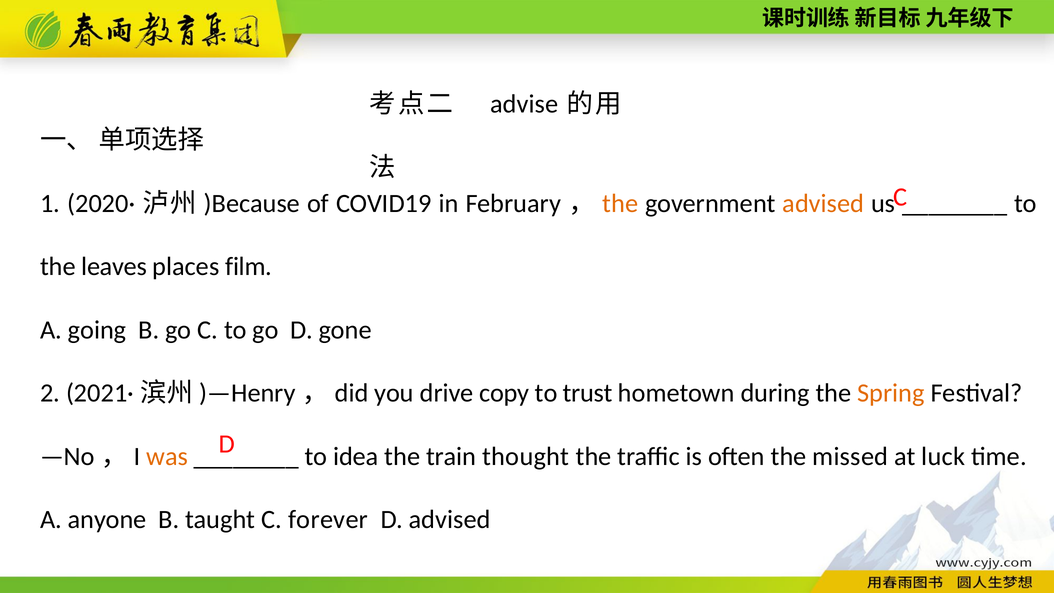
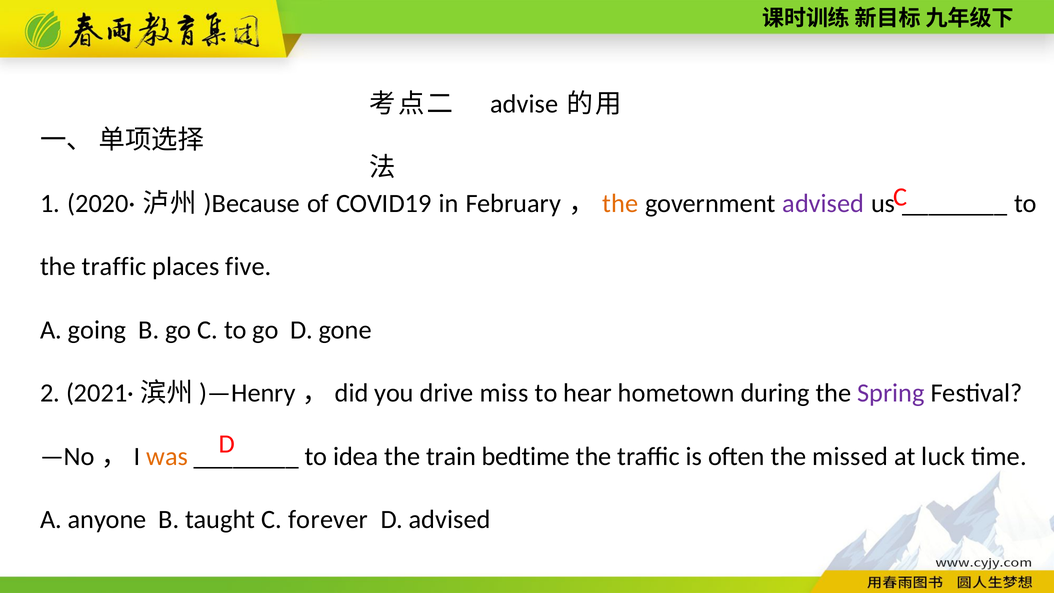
advised colour: orange -> purple (823, 203)
leaves: leaves -> traffic (114, 267)
film: film -> five (248, 267)
copy: copy -> miss (504, 393)
trust: trust -> hear (588, 393)
Spring colour: orange -> purple (891, 393)
thought: thought -> bedtime (526, 456)
